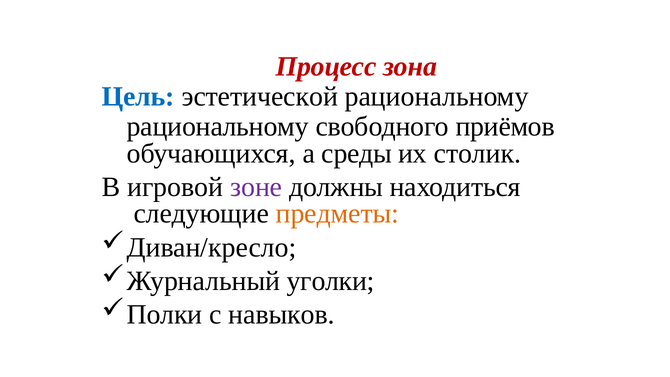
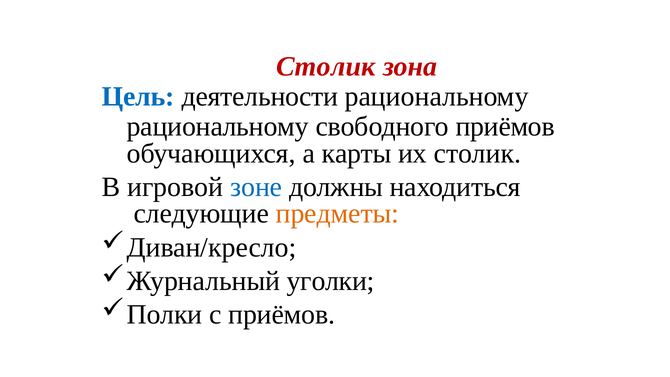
Процесс: Процесс -> Столик (326, 66)
эстетической: эстетической -> деятельности (260, 97)
среды: среды -> карты (357, 153)
зоне colour: purple -> blue (256, 187)
с навыков: навыков -> приёмов (282, 314)
